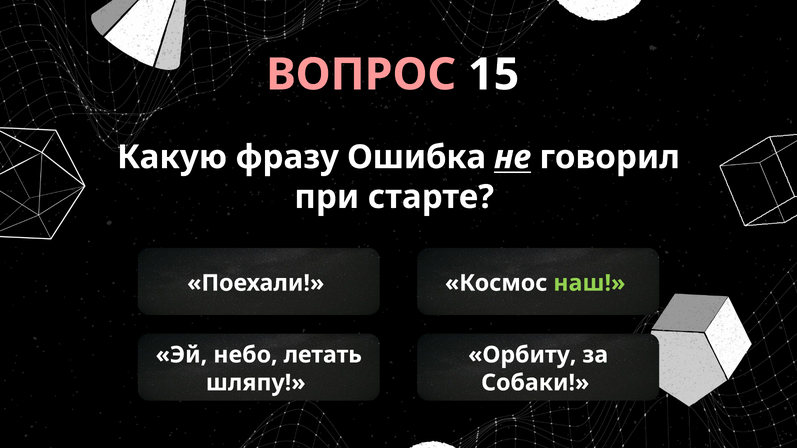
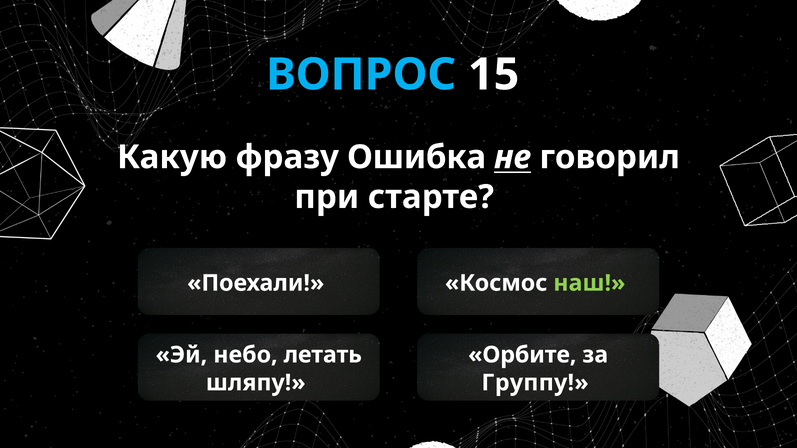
ВОПРОС colour: pink -> light blue (361, 75)
Орбиту: Орбиту -> Орбите (522, 355)
Собаки: Собаки -> Группу (535, 383)
